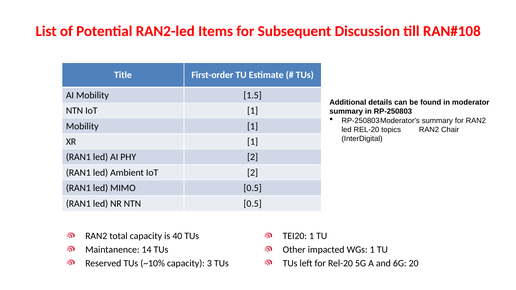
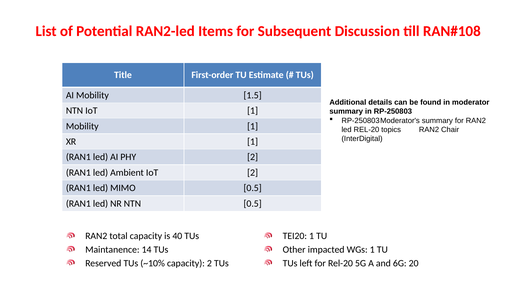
capacity 3: 3 -> 2 (209, 263)
